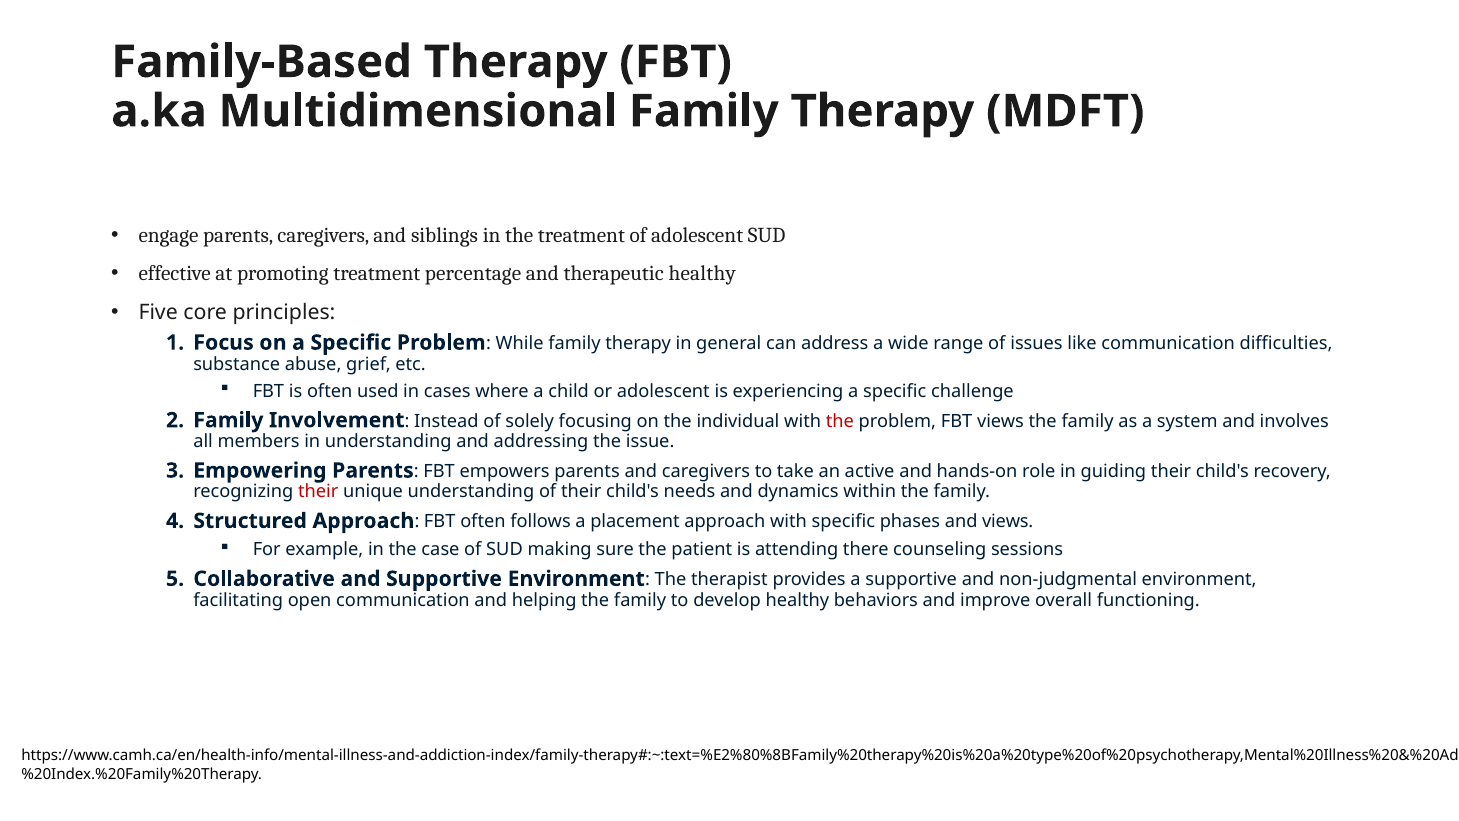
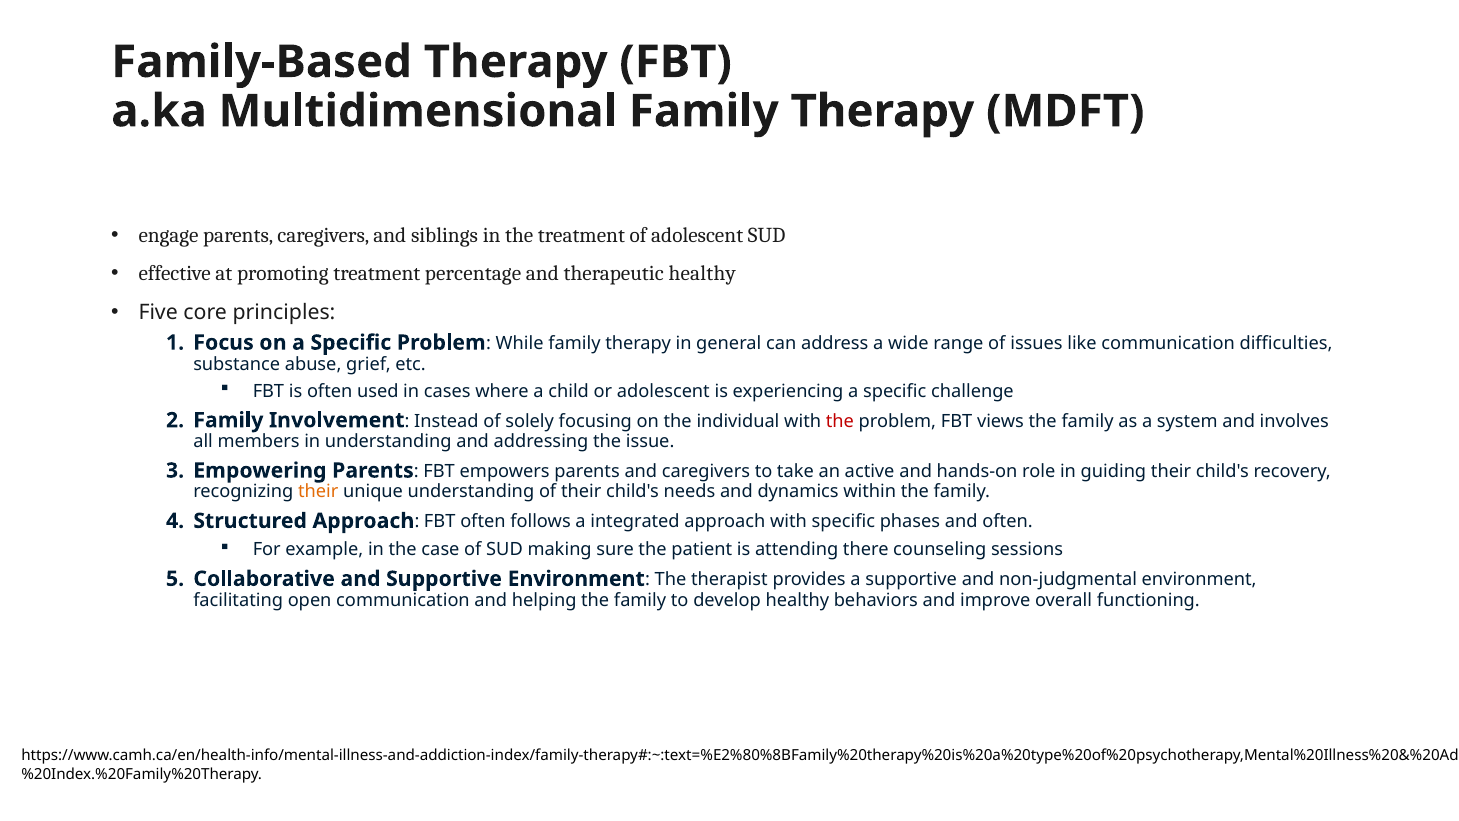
their colour: red -> orange (318, 492)
placement: placement -> integrated (635, 522)
and views: views -> often (1008, 522)
